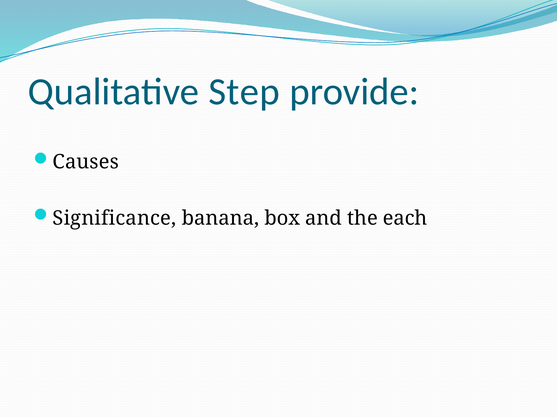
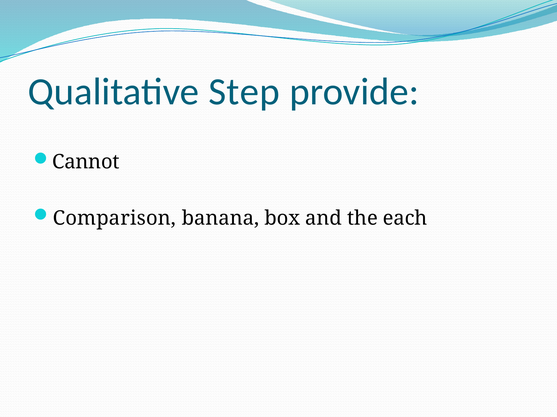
Causes: Causes -> Cannot (86, 162)
Significance: Significance -> Comparison (114, 219)
